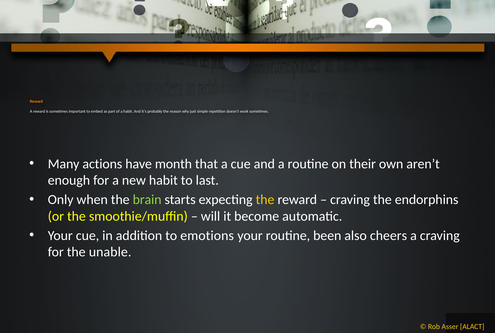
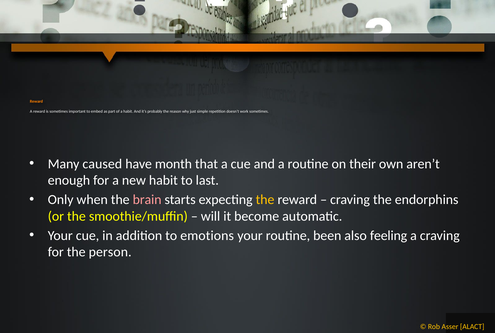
actions: actions -> caused (102, 164)
brain colour: light green -> pink (147, 199)
cheers: cheers -> feeling (389, 235)
unable: unable -> person (110, 252)
